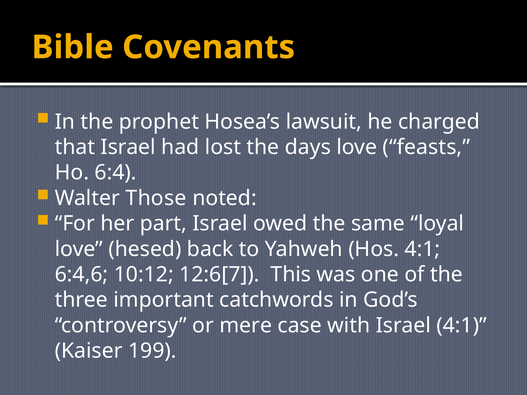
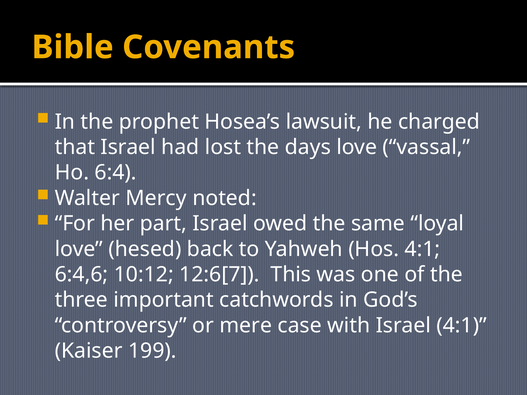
feasts: feasts -> vassal (426, 147)
Those: Those -> Mercy (156, 198)
